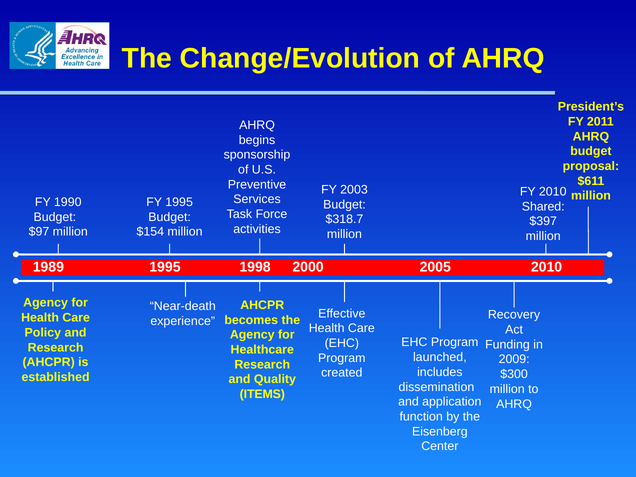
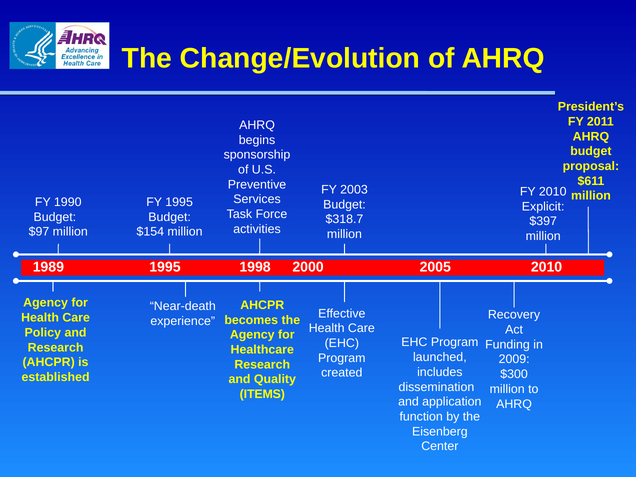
Shared: Shared -> Explicit (543, 206)
